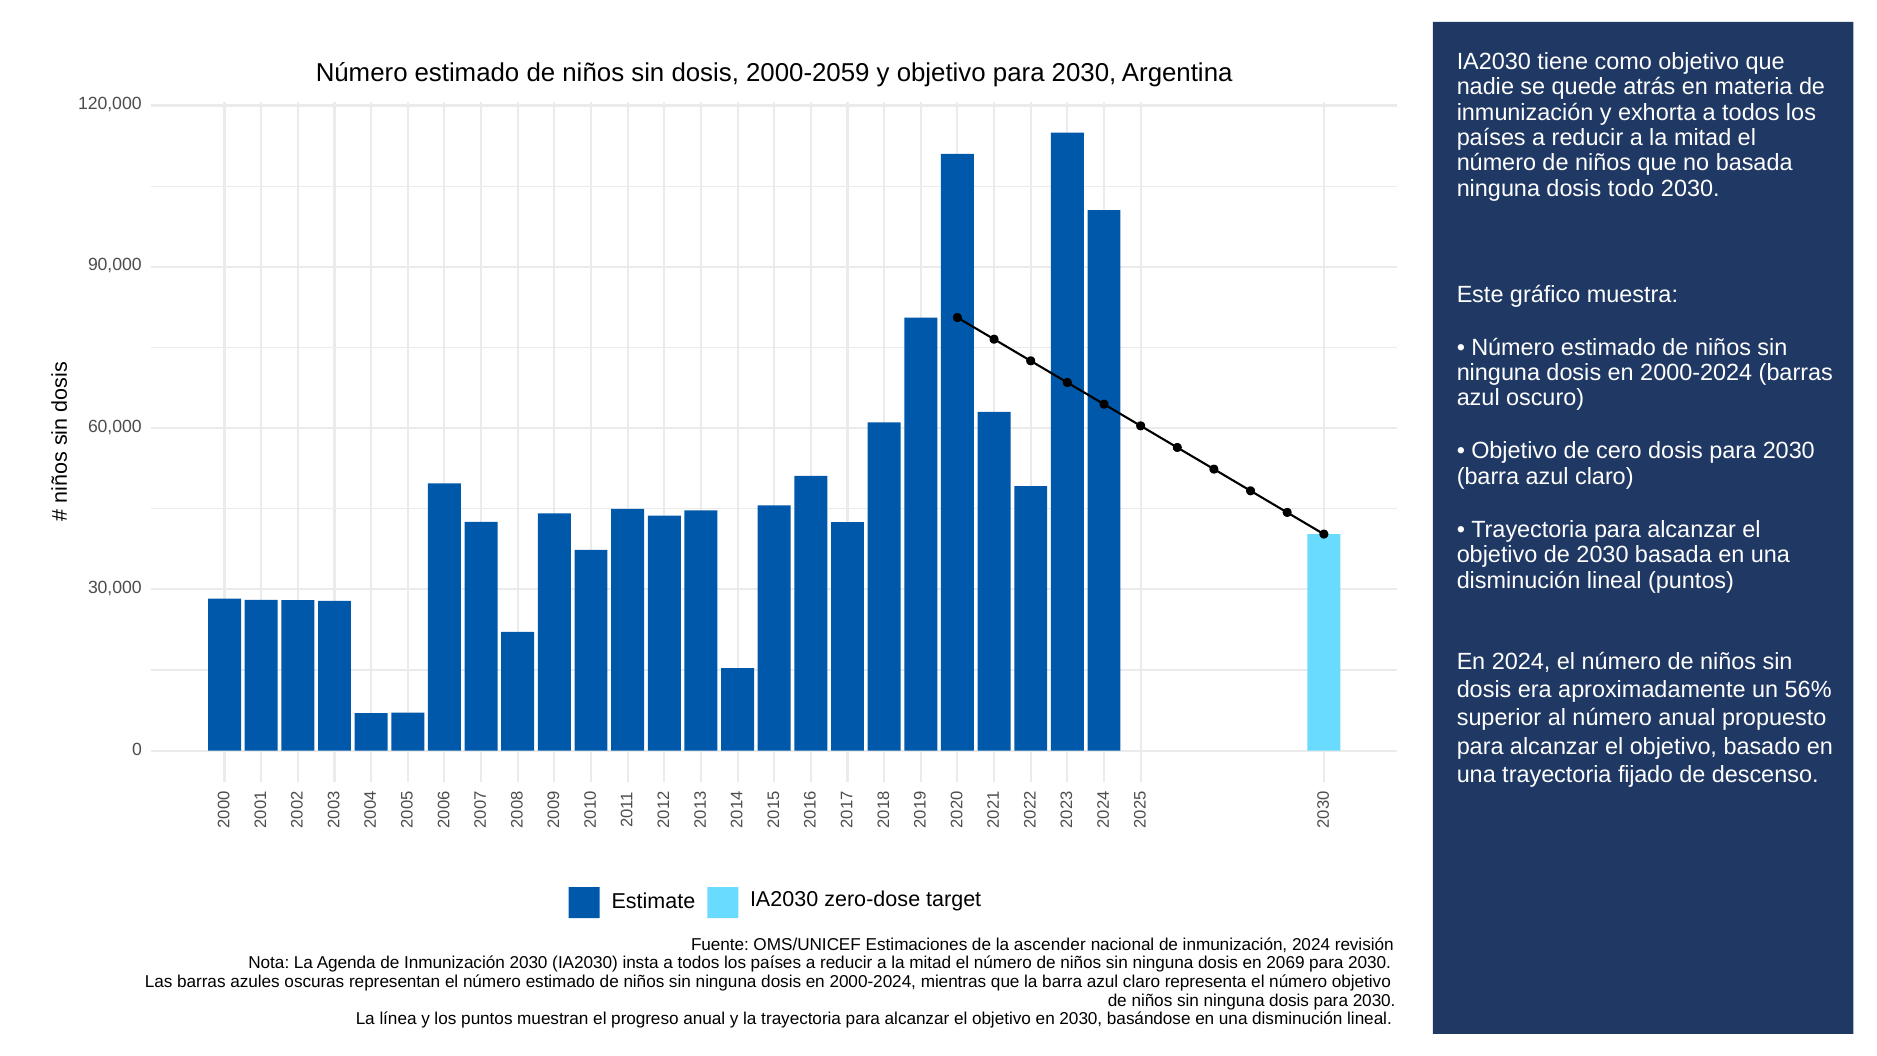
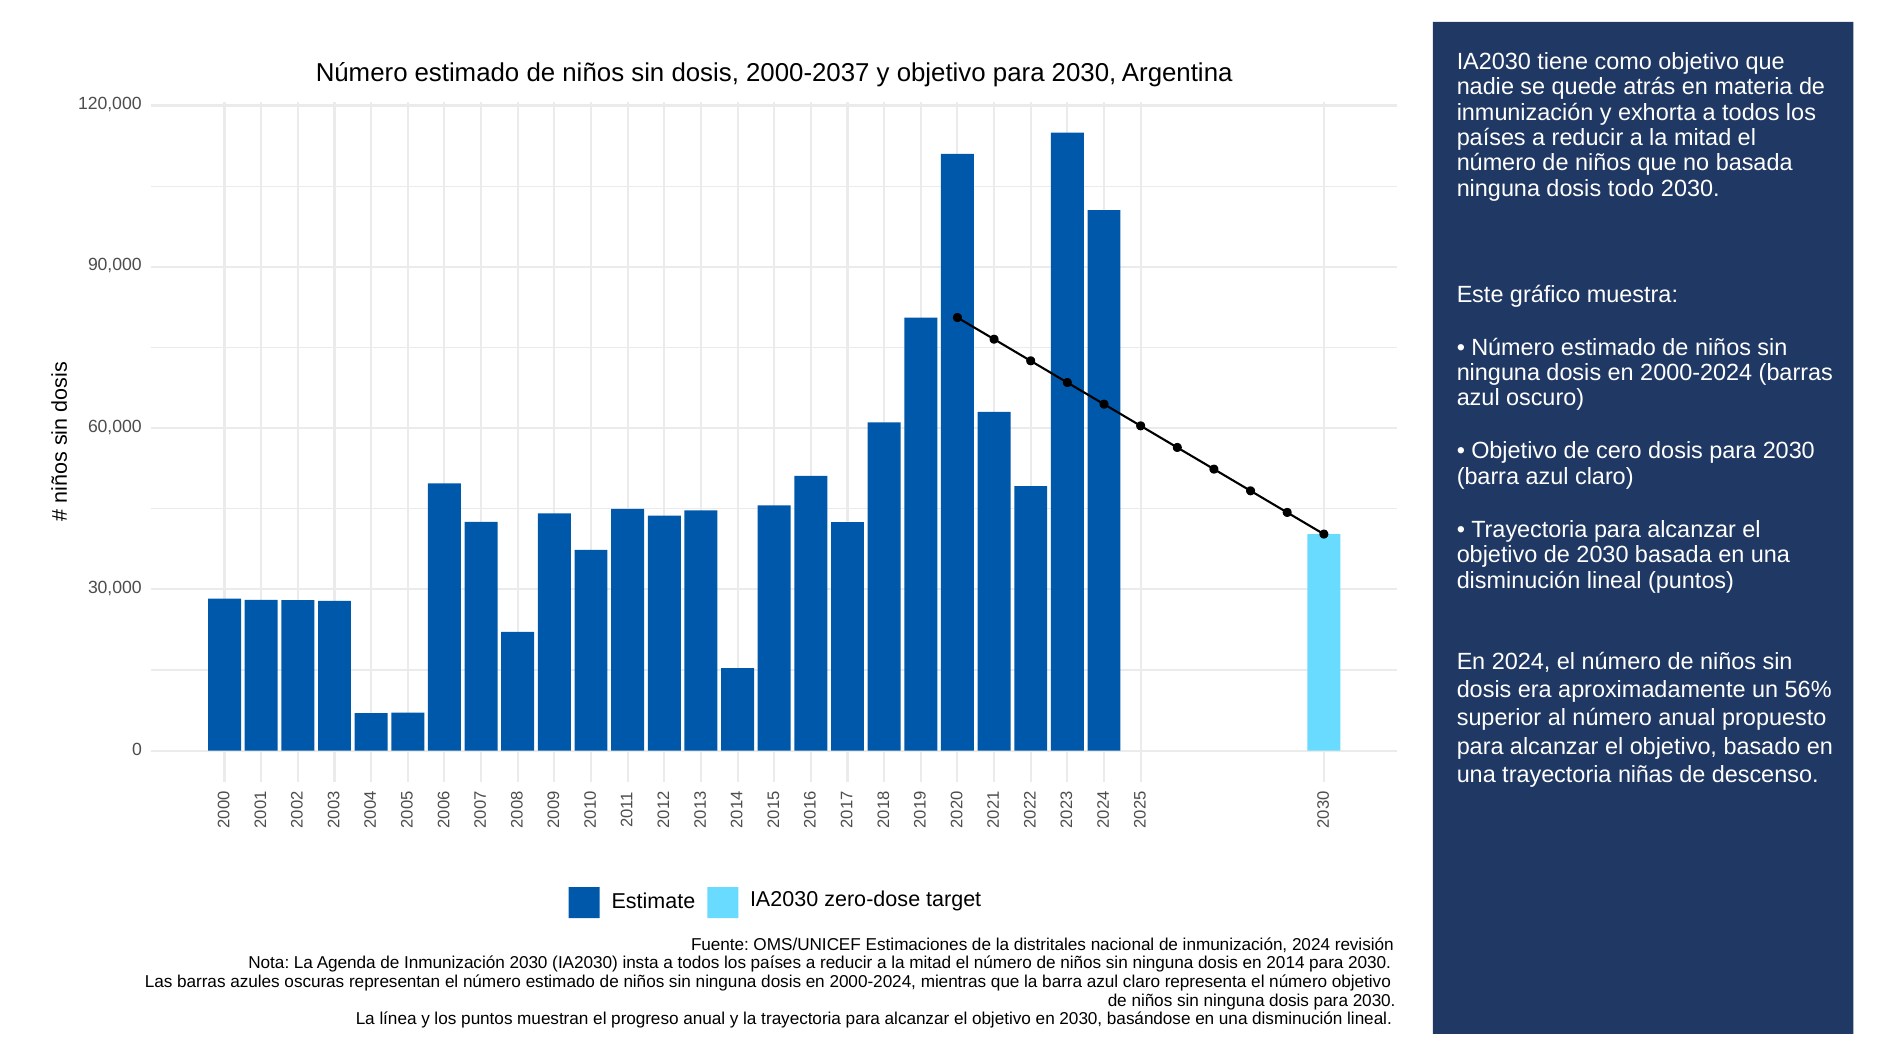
2000-2059: 2000-2059 -> 2000-2037 (808, 73)
fijado: fijado -> niñas (1646, 774)
ascender: ascender -> distritales (1050, 945)
2069: 2069 -> 2014 (1286, 963)
